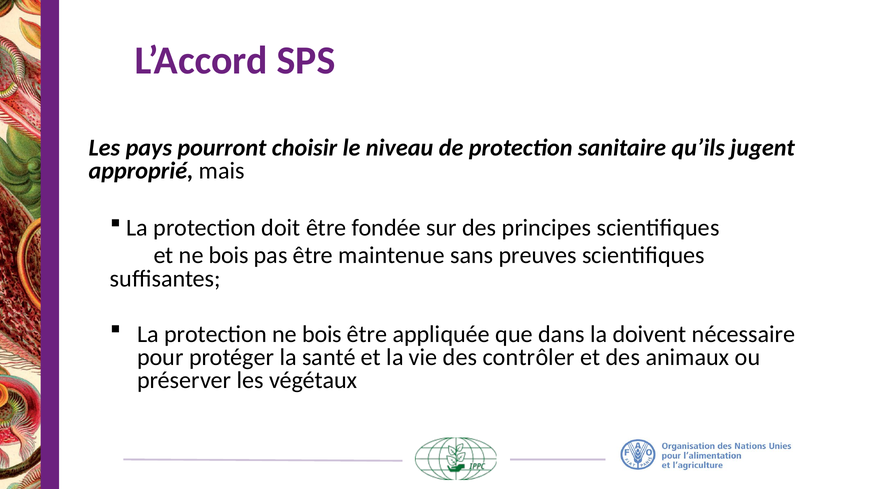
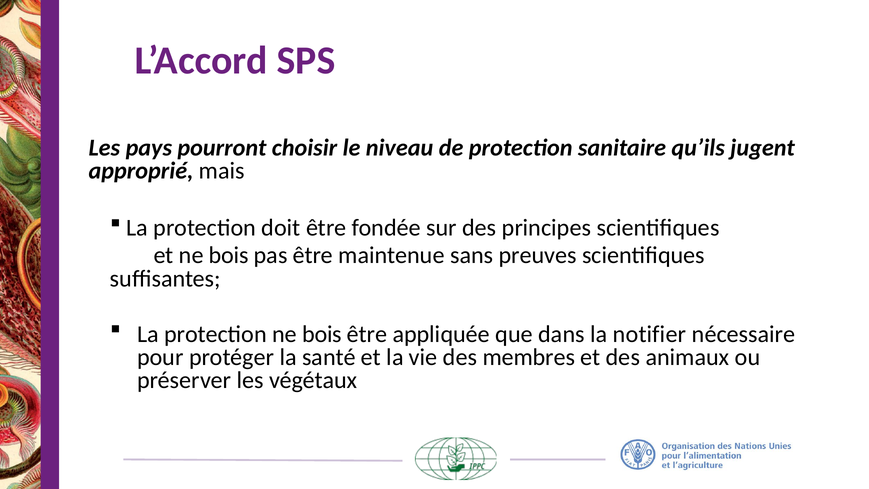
doivent: doivent -> notifier (650, 334)
contrôler: contrôler -> membres (529, 357)
